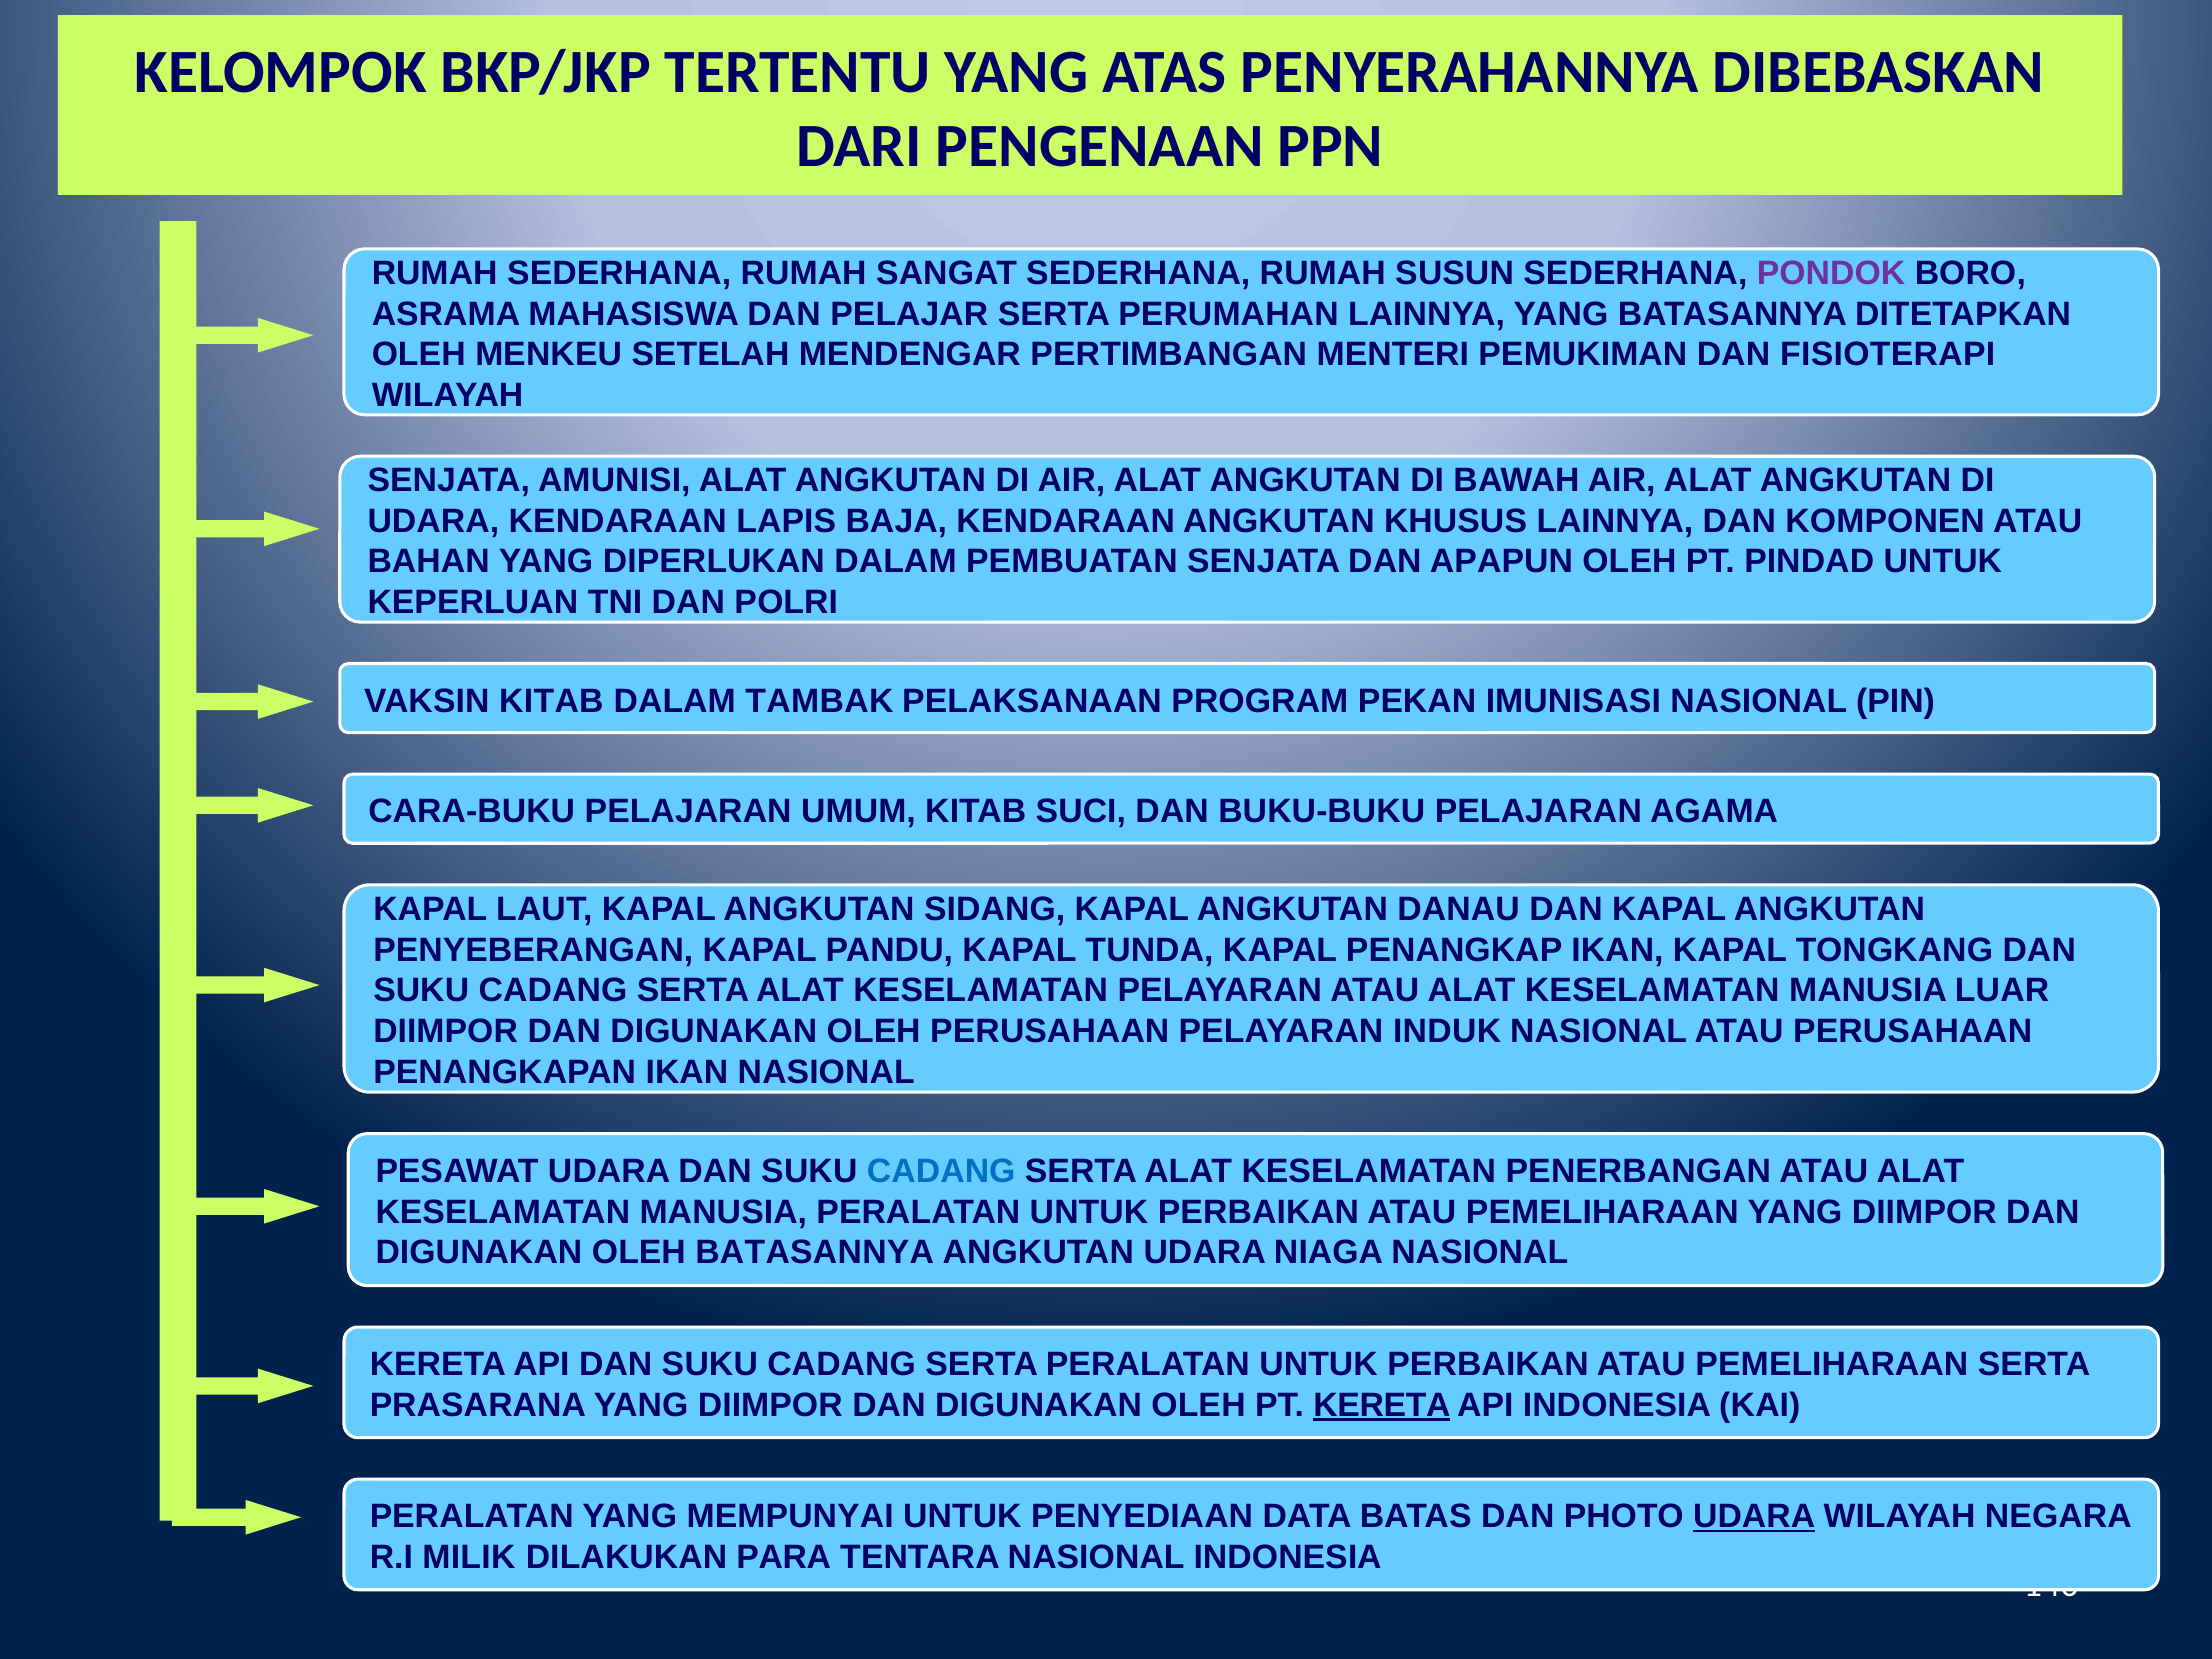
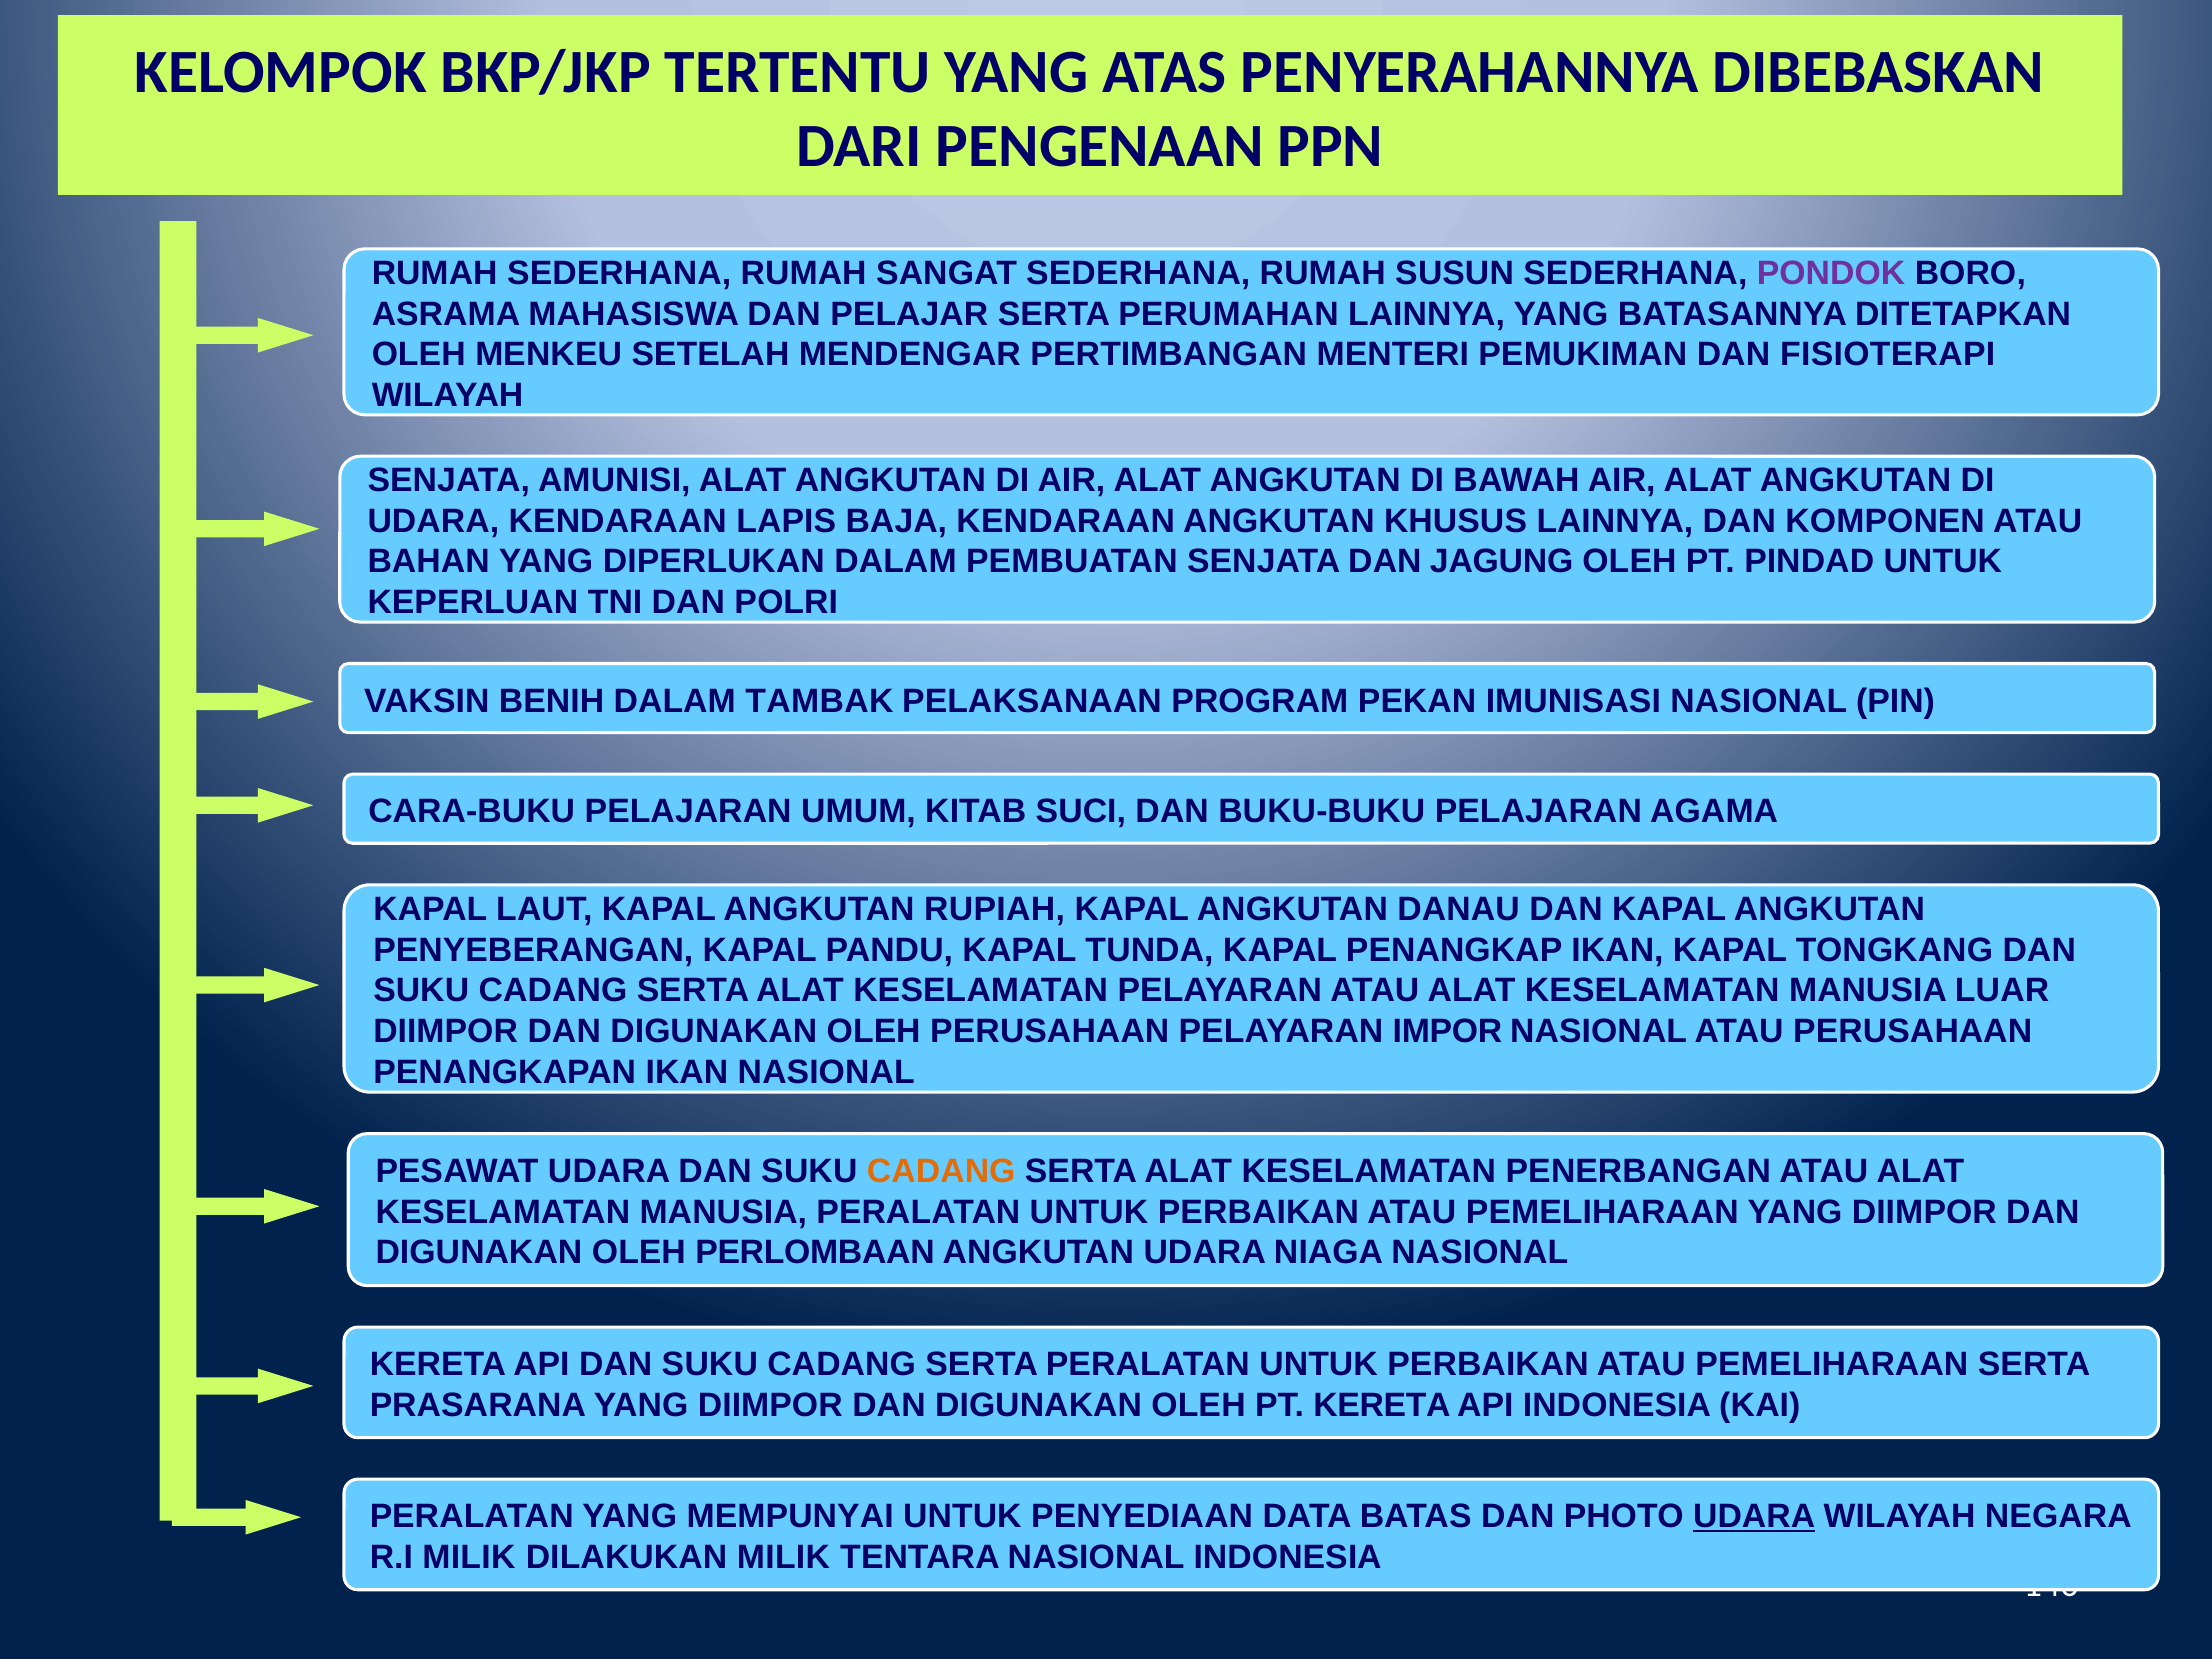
APAPUN: APAPUN -> JAGUNG (1502, 562)
VAKSIN KITAB: KITAB -> BENIH (552, 702)
SIDANG: SIDANG -> RUPIAH (995, 910)
INDUK: INDUK -> IMPOR (1447, 1031)
CADANG colour: blue -> orange (941, 1171)
OLEH BATASANNYA: BATASANNYA -> PERLOMBAAN (815, 1252)
KERETA underline: present -> none (1382, 1405)
DILAKUKAN PARA: PARA -> MILIK (783, 1557)
